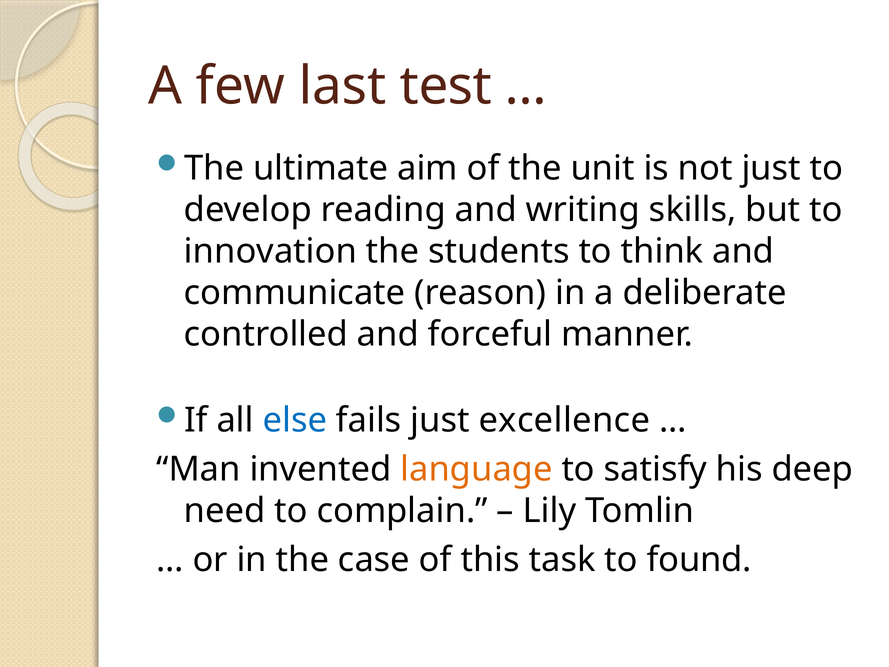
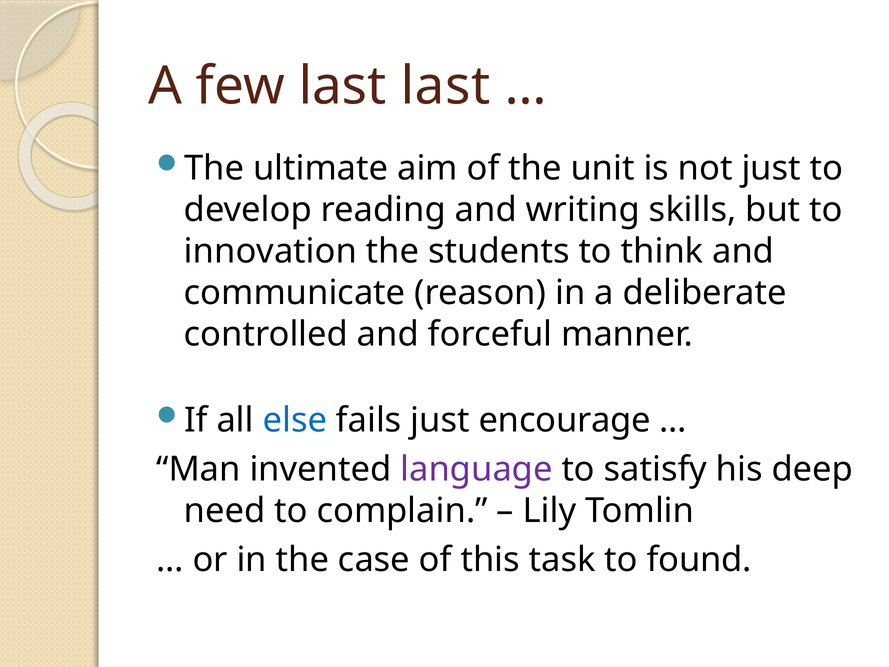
last test: test -> last (445, 86)
excellence: excellence -> encourage (565, 420)
language colour: orange -> purple (476, 469)
